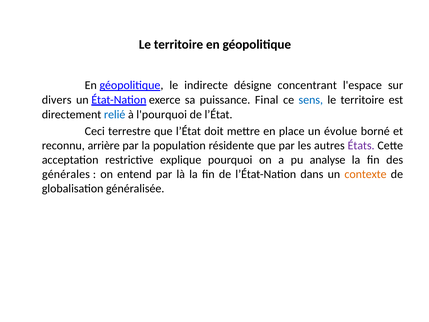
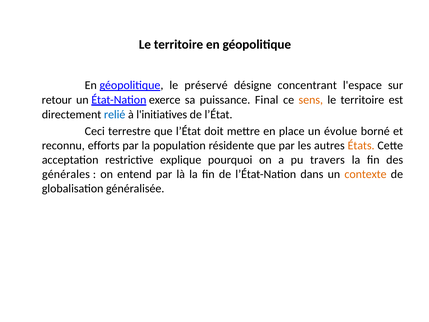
indirecte: indirecte -> préservé (206, 85)
divers: divers -> retour (57, 100)
sens colour: blue -> orange (311, 100)
l'pourquoi: l'pourquoi -> l'initiatives (162, 114)
arrière: arrière -> efforts (104, 145)
États colour: purple -> orange (361, 145)
analyse: analyse -> travers (327, 160)
